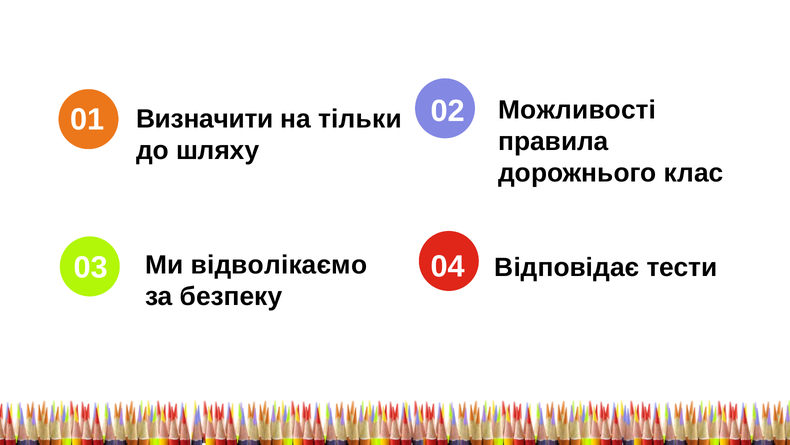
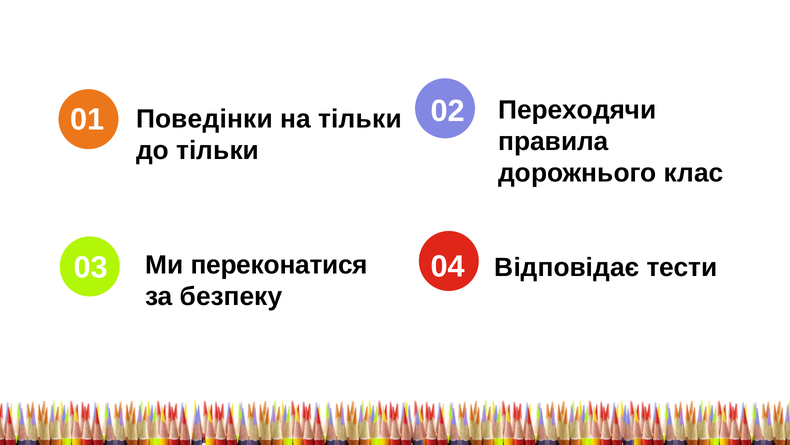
Можливості: Можливості -> Переходячи (577, 110)
Визначити: Визначити -> Поведінки (204, 119)
до шляху: шляху -> тільки (218, 151)
відволікаємо: відволікаємо -> переконатися (279, 264)
